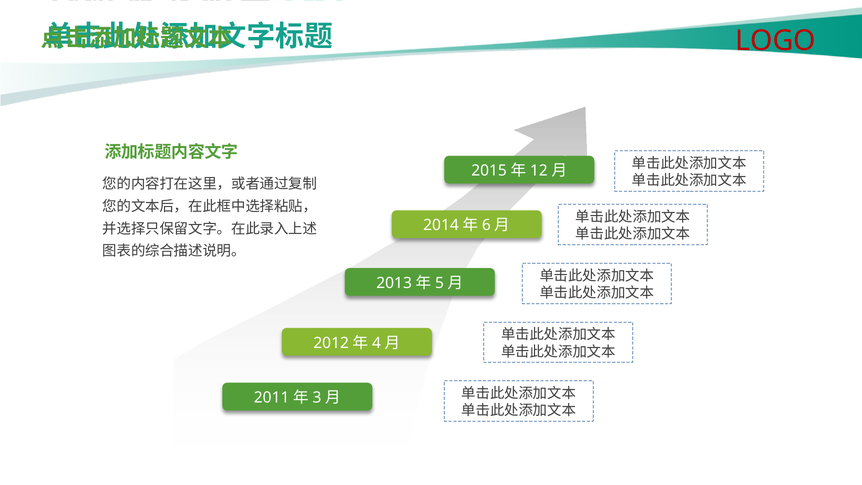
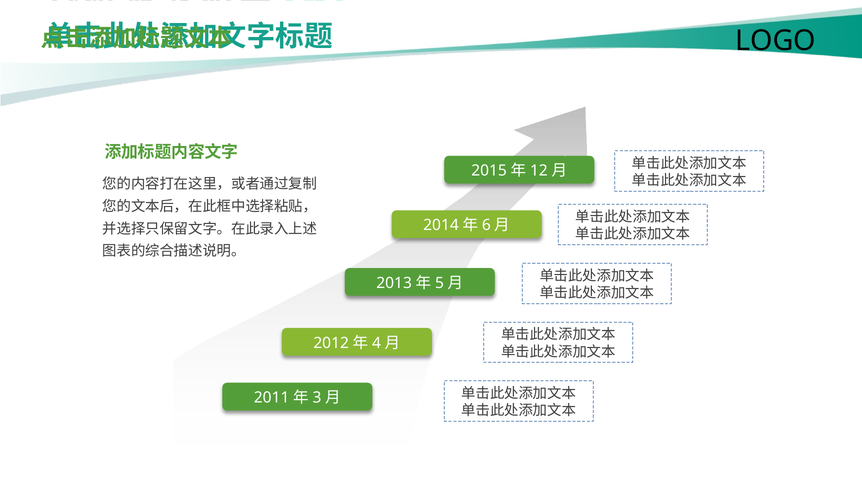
LOGO colour: red -> black (776, 41)
